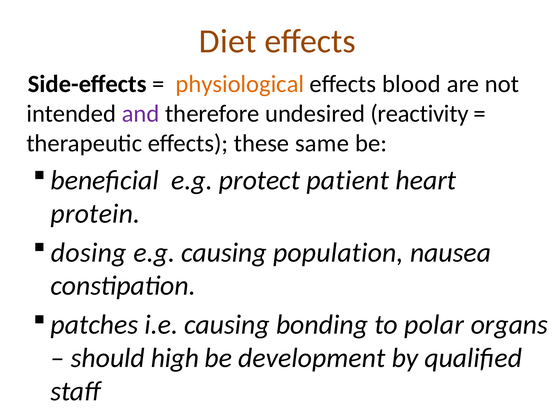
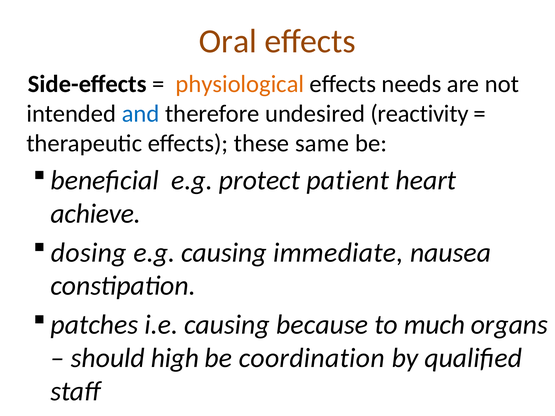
Diet: Diet -> Oral (228, 41)
blood: blood -> needs (412, 84)
and colour: purple -> blue (141, 114)
protein: protein -> achieve (96, 214)
population: population -> immediate (338, 253)
bonding: bonding -> because (322, 325)
polar: polar -> much (434, 325)
development: development -> coordination (312, 358)
